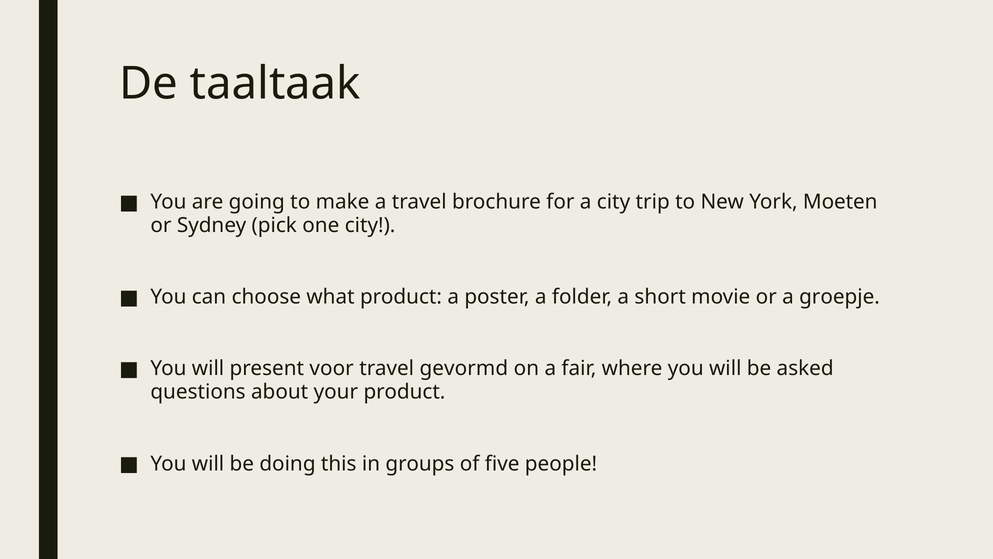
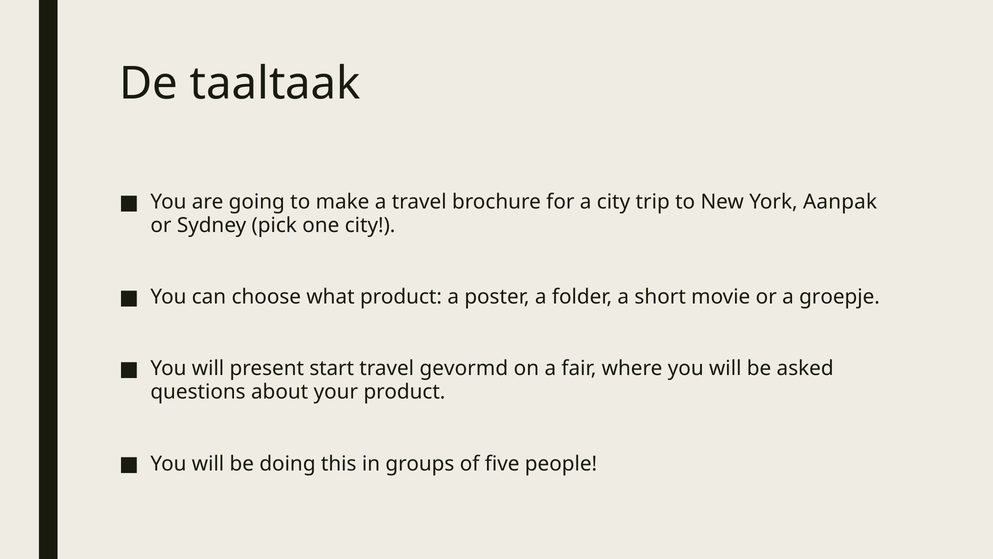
Moeten: Moeten -> Aanpak (840, 202)
voor: voor -> start (332, 368)
